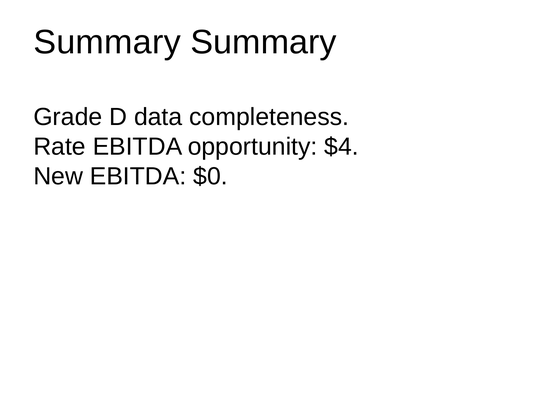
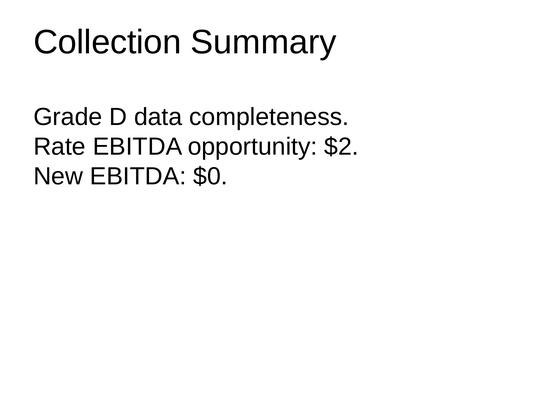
Summary: Summary -> Collection (107, 42)
$4: $4 -> $2 (341, 147)
